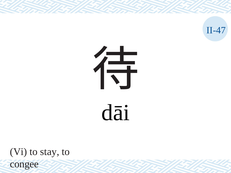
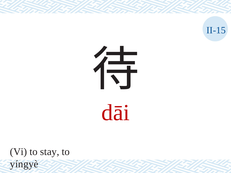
II-47: II-47 -> II-15 (216, 30)
dāi colour: black -> red (116, 113)
congee: congee -> yíngyè (24, 164)
